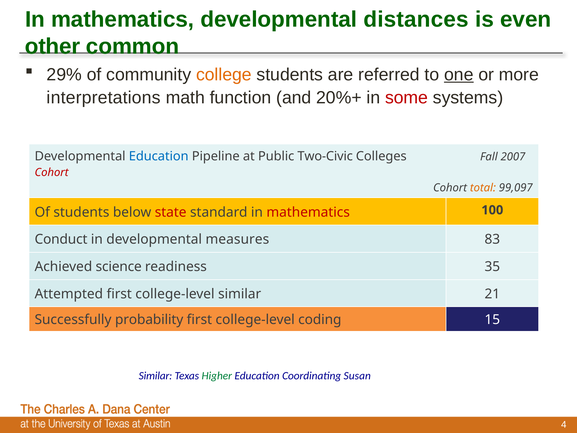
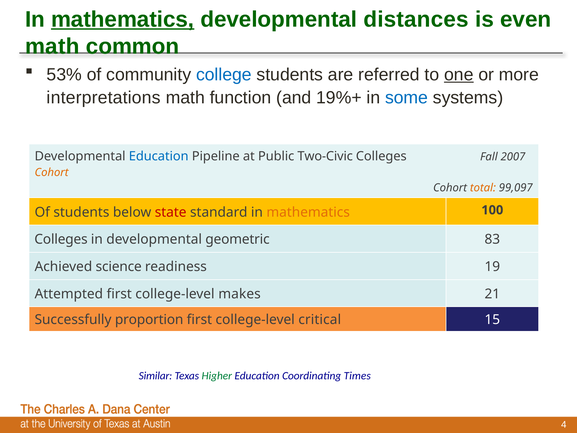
mathematics underline: none -> present (123, 19)
other: other -> math (52, 46)
29%: 29% -> 53% (64, 75)
college colour: orange -> blue (224, 75)
20%+: 20%+ -> 19%+ (339, 98)
some colour: red -> blue (407, 98)
Cohort colour: red -> orange (52, 173)
mathematics colour: red -> orange (308, 212)
Conduct: Conduct -> Colleges (61, 239)
measures: measures -> geometric (238, 239)
35: 35 -> 19 (492, 267)
college-level similar: similar -> makes (240, 294)
probability: probability -> proportion (149, 320)
coding: coding -> critical (320, 320)
Susan: Susan -> Times (357, 376)
